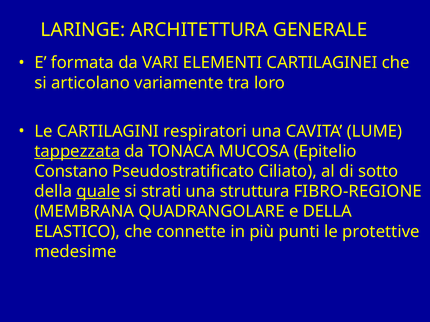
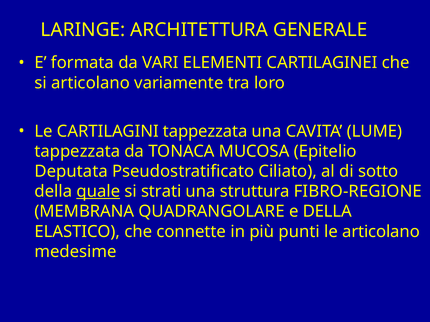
CARTILAGINI respiratori: respiratori -> tappezzata (205, 132)
tappezzata underline: present -> none (77, 152)
Constano: Constano -> Deputata (71, 172)
le protettive: protettive -> articolano (381, 232)
